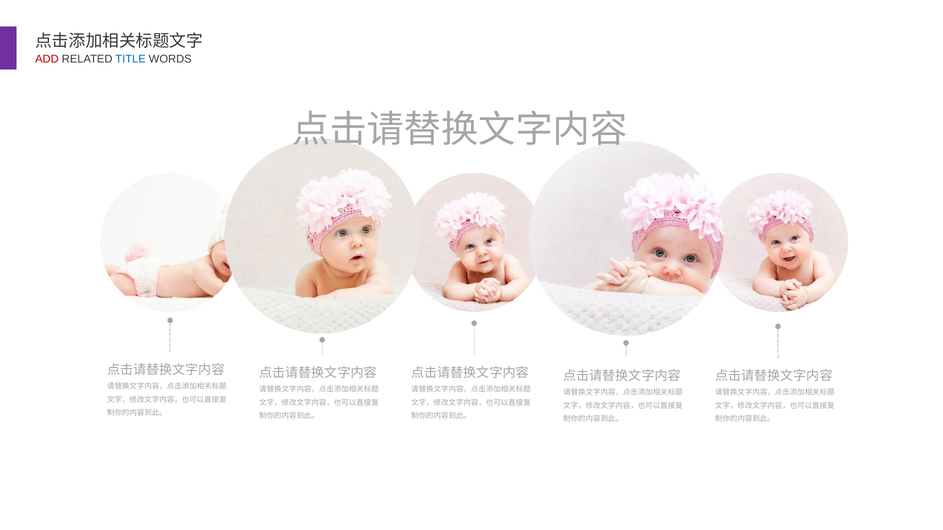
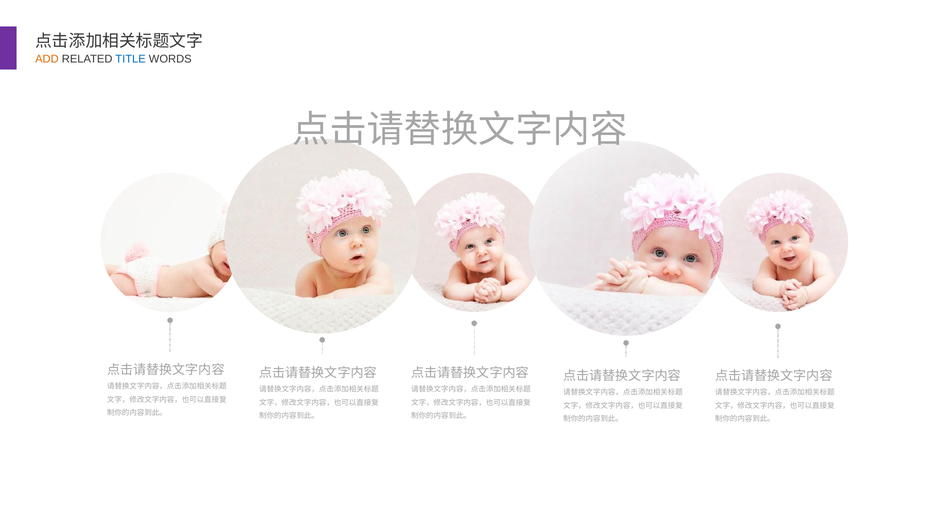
ADD colour: red -> orange (47, 59)
